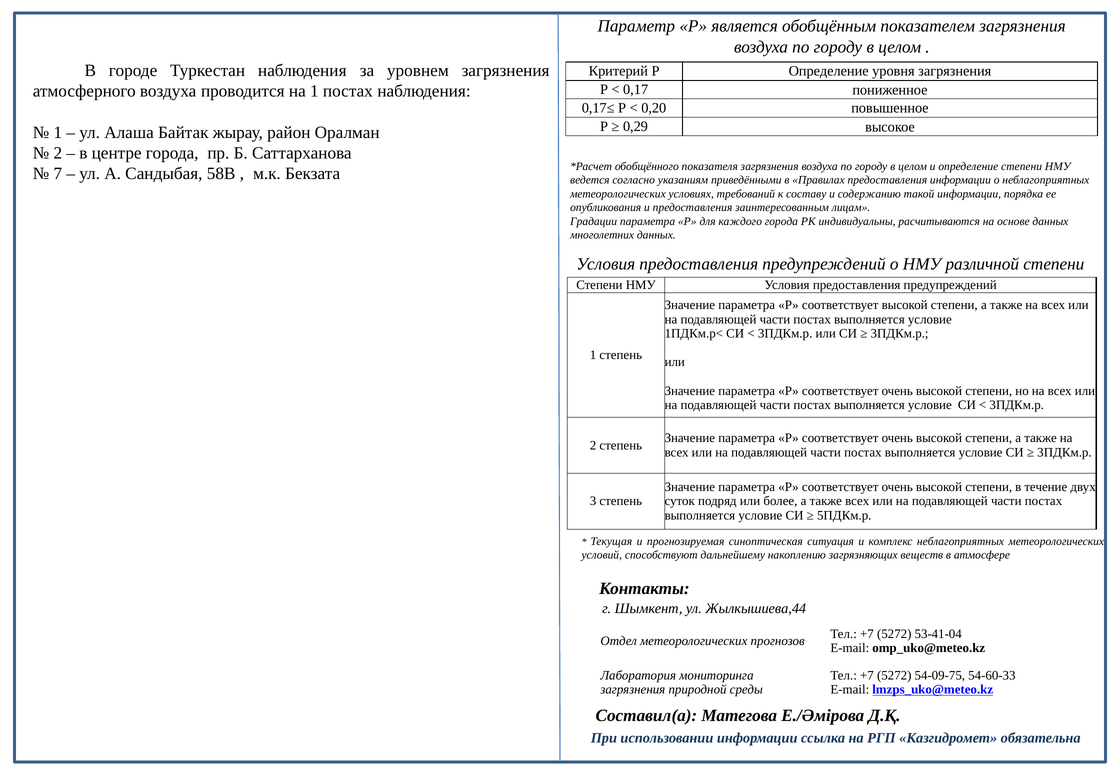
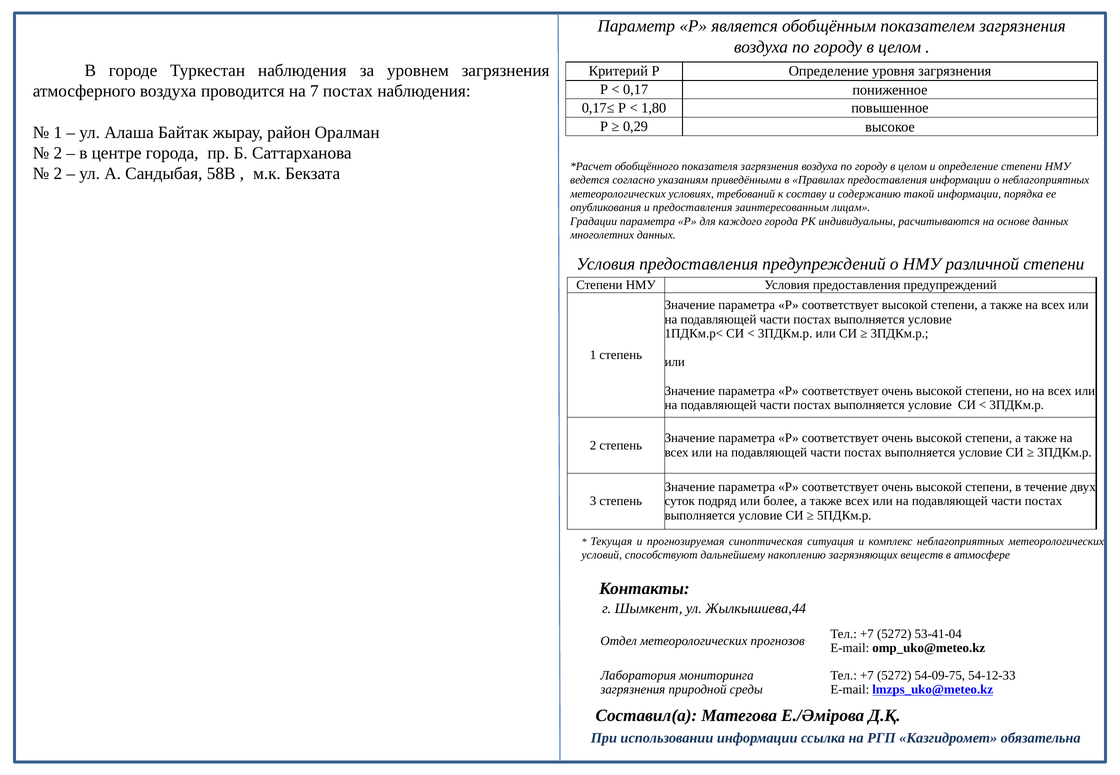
на 1: 1 -> 7 (314, 91)
0,20: 0,20 -> 1,80 (654, 108)
7: 7 -> 2 (58, 174)
54-60-33: 54-60-33 -> 54-12-33 (992, 676)
